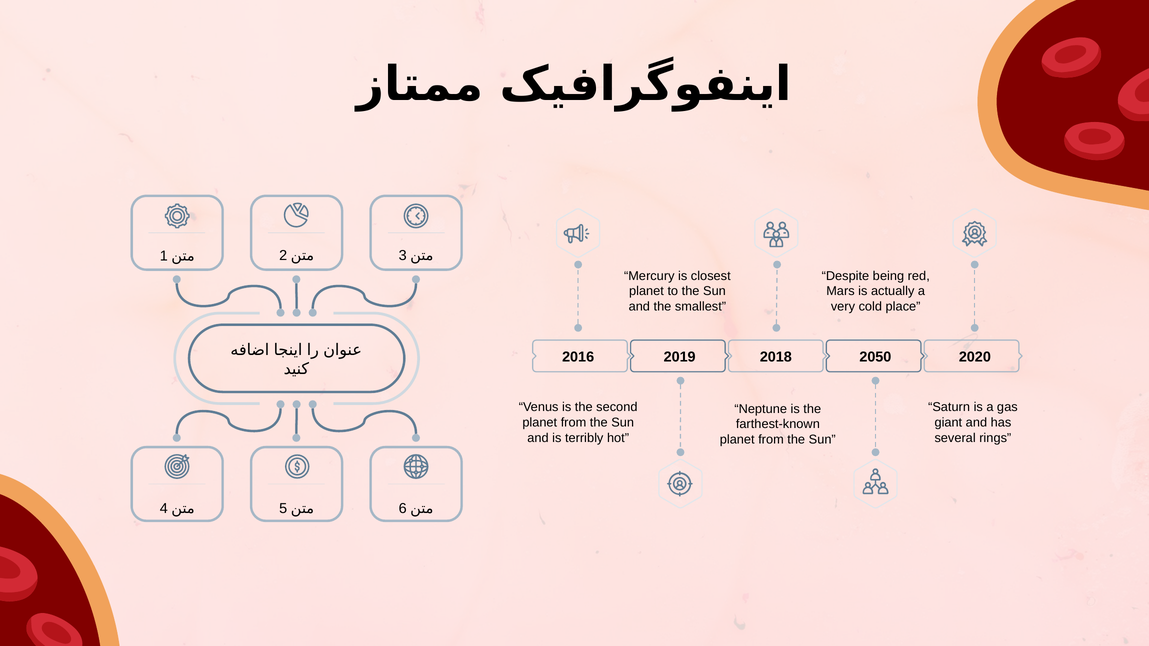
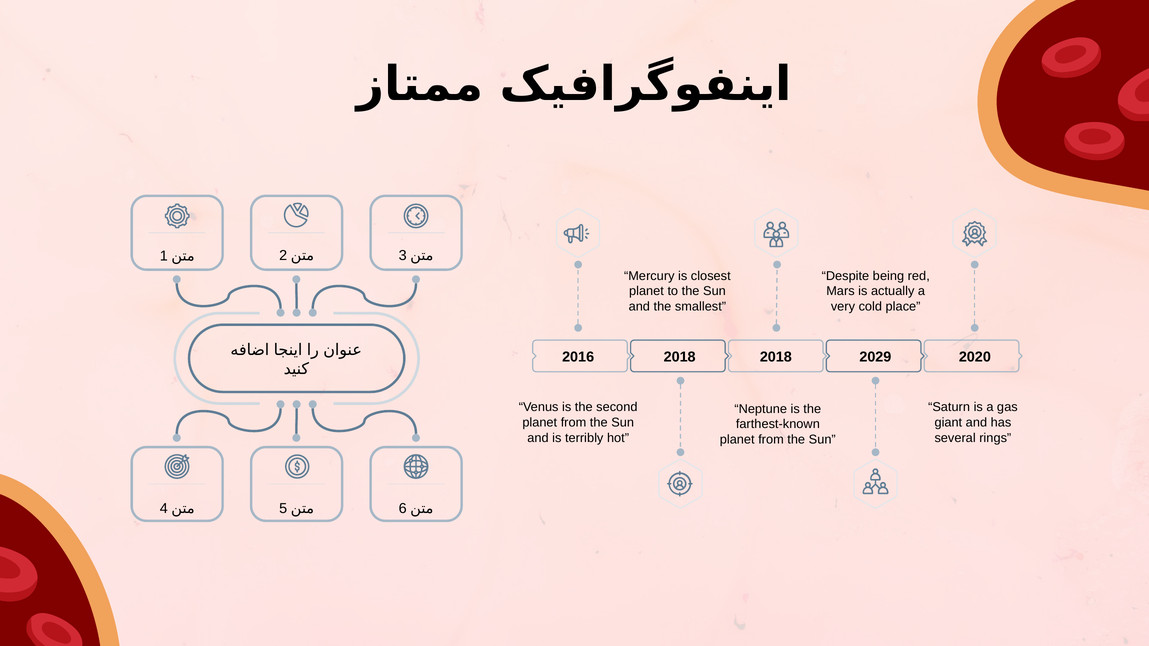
2016 2019: 2019 -> 2018 (680, 357)
2050: 2050 -> 2029 (875, 357)
